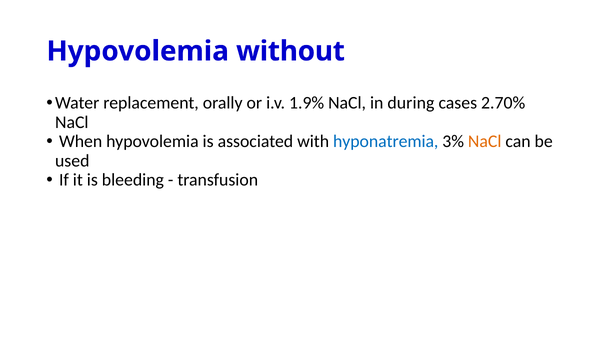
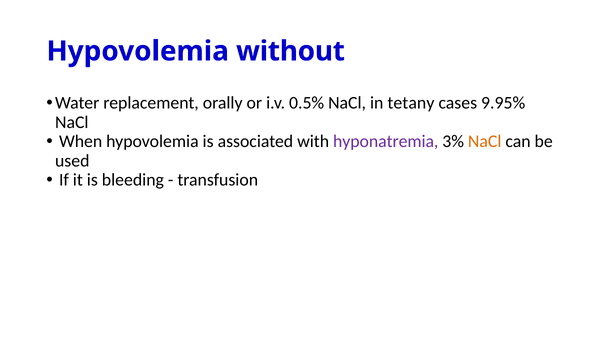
1.9%: 1.9% -> 0.5% (307, 103)
during: during -> tetany (411, 103)
2.70%: 2.70% -> 9.95% (503, 103)
hyponatremia colour: blue -> purple (386, 141)
